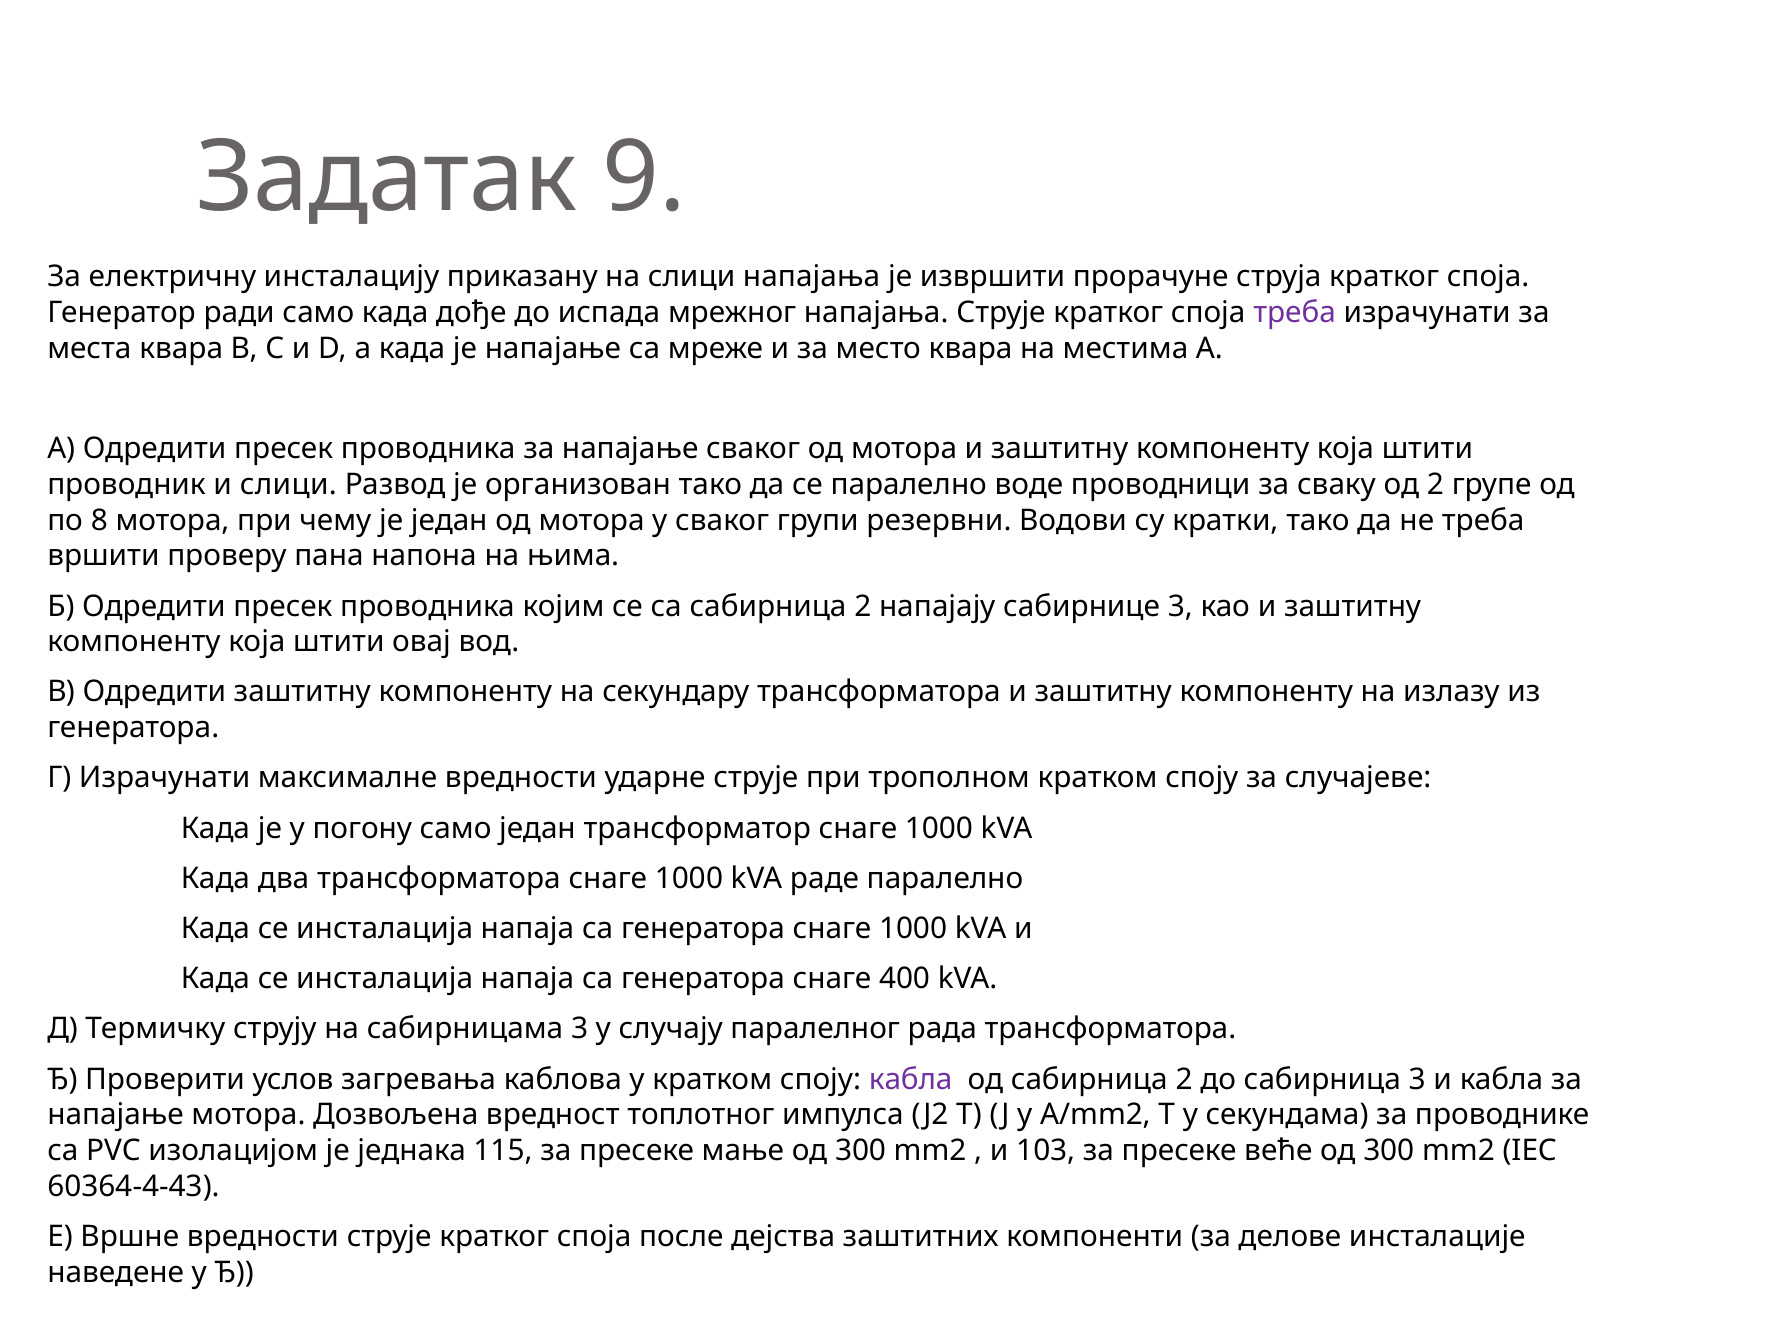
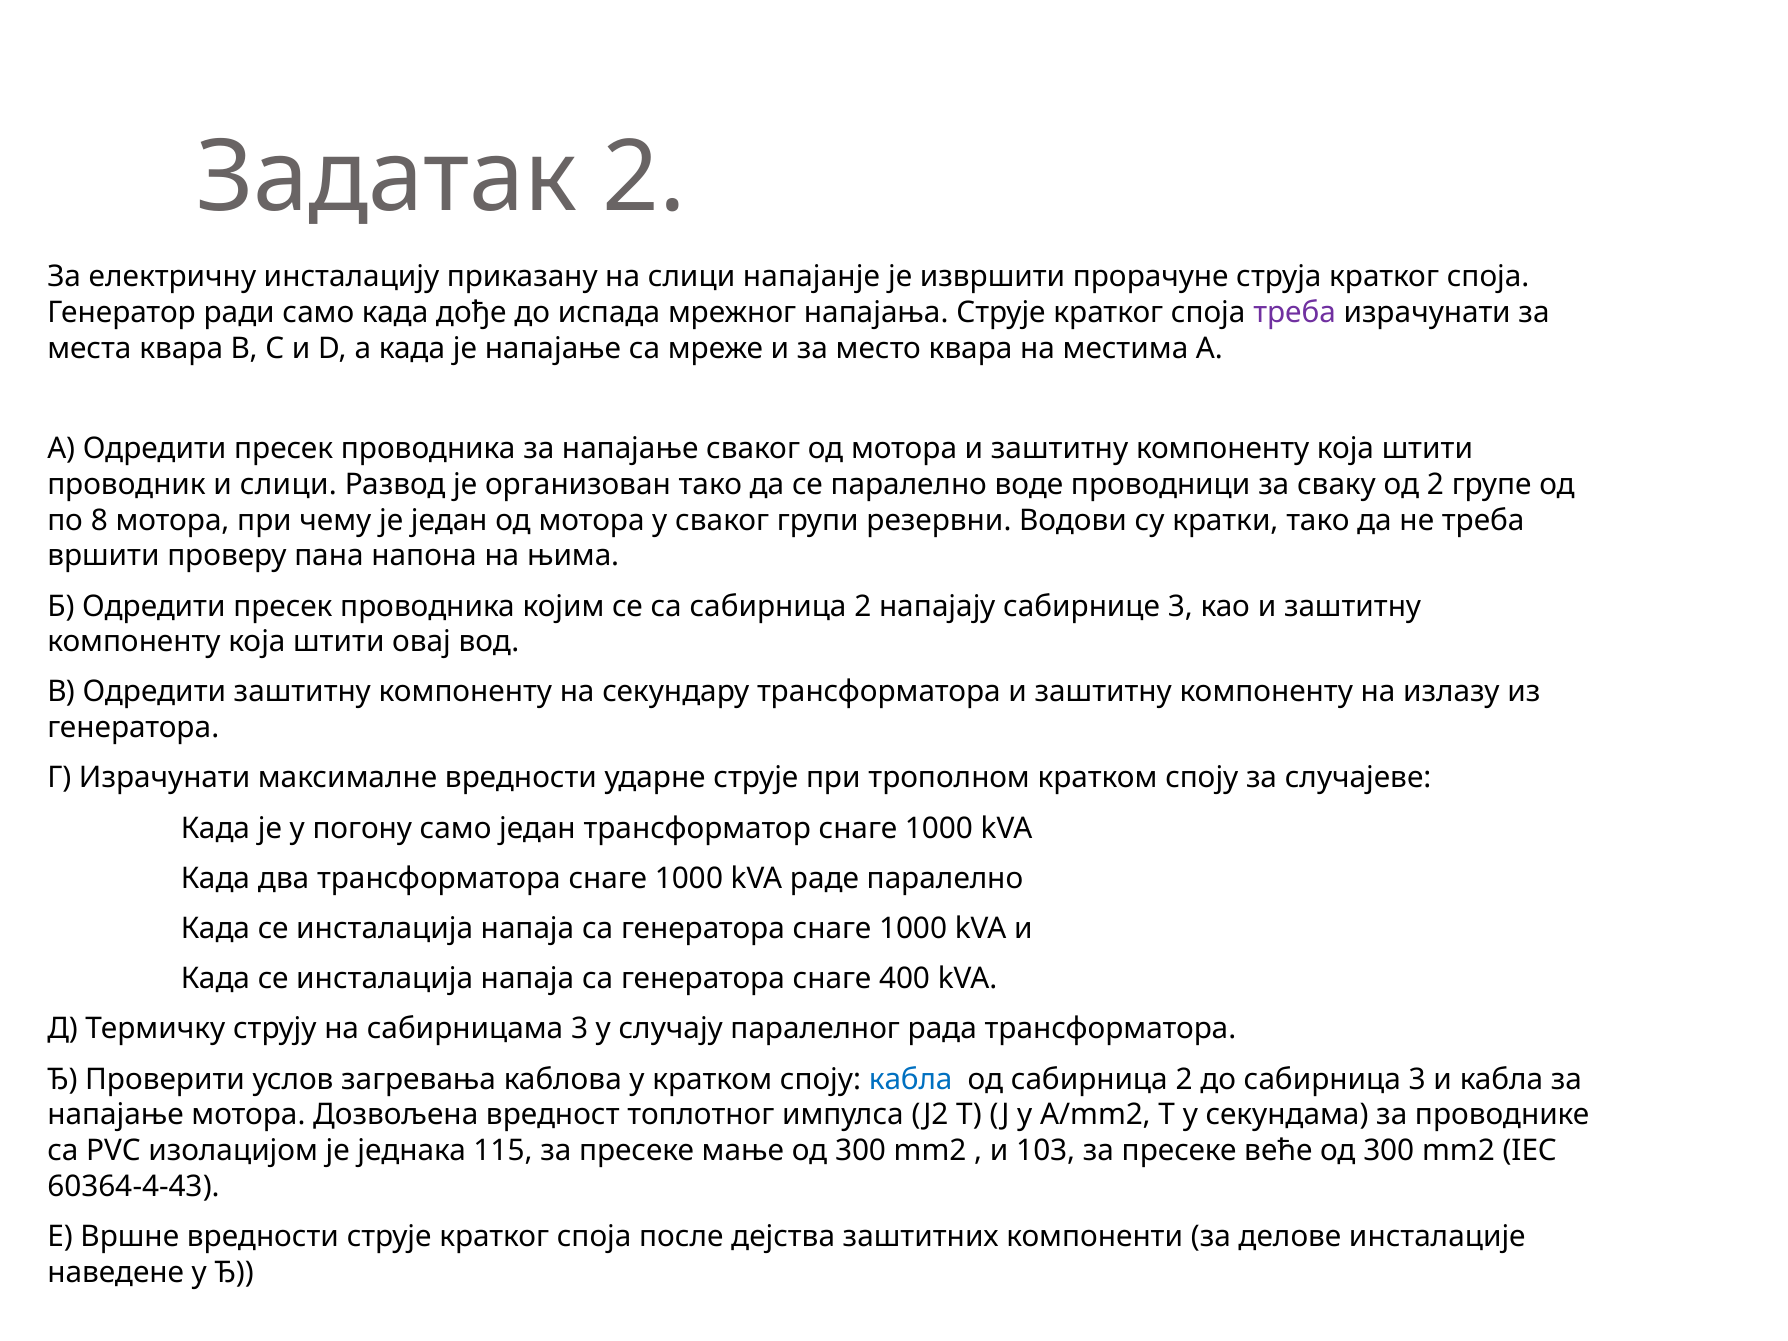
Задатак 9: 9 -> 2 (645, 177)
слици напајања: напајања -> напајанје (812, 277)
кабла colour: purple -> blue (911, 1079)
